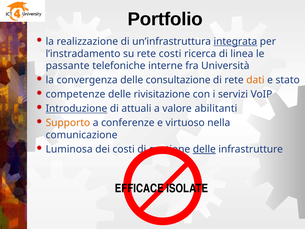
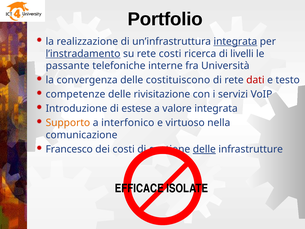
l’instradamento underline: none -> present (83, 54)
linea: linea -> livelli (242, 54)
consultazione: consultazione -> costituiscono (178, 80)
dati colour: orange -> red (255, 80)
stato: stato -> testo (288, 80)
Introduzione underline: present -> none (76, 108)
attuali: attuali -> estese (136, 108)
valore abilitanti: abilitanti -> integrata (216, 108)
conferenze: conferenze -> interfonico (128, 123)
Luminosa: Luminosa -> Francesco (69, 149)
